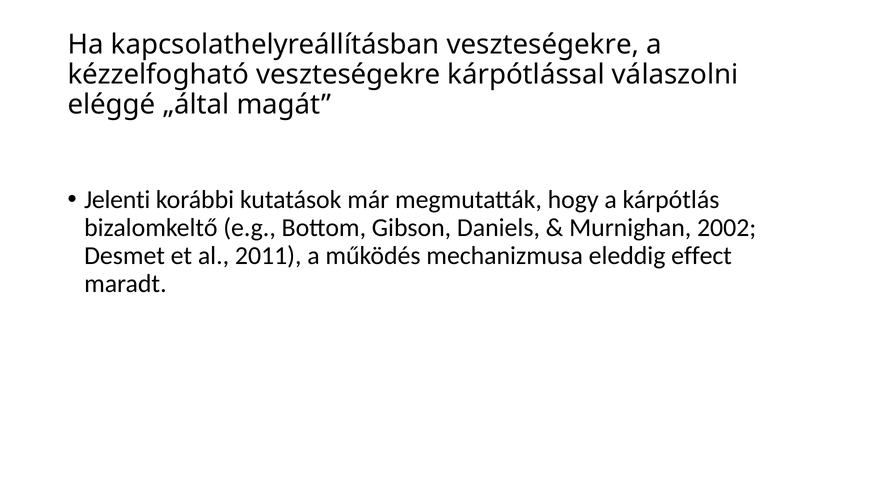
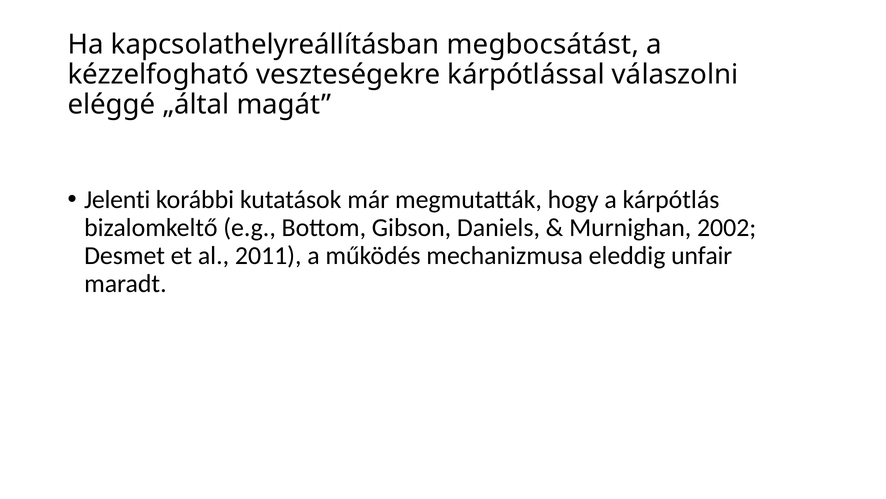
kapcsolathelyreállításban veszteségekre: veszteségekre -> megbocsátást (543, 45)
effect: effect -> unfair (702, 255)
